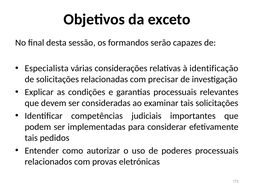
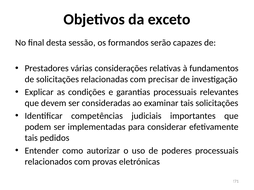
Especialista: Especialista -> Prestadores (47, 69)
identificação: identificação -> fundamentos (214, 69)
